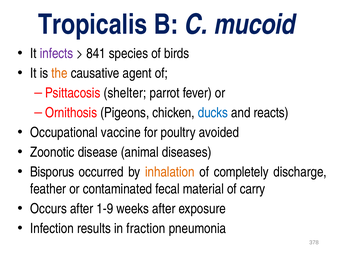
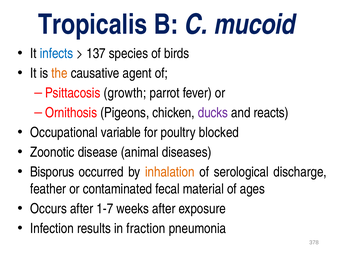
infects colour: purple -> blue (57, 54)
841: 841 -> 137 (96, 54)
shelter: shelter -> growth (125, 93)
ducks colour: blue -> purple (213, 113)
vaccine: vaccine -> variable (121, 133)
avoided: avoided -> blocked (219, 133)
completely: completely -> serological (241, 172)
carry: carry -> ages (252, 189)
1-9: 1-9 -> 1-7 (105, 209)
